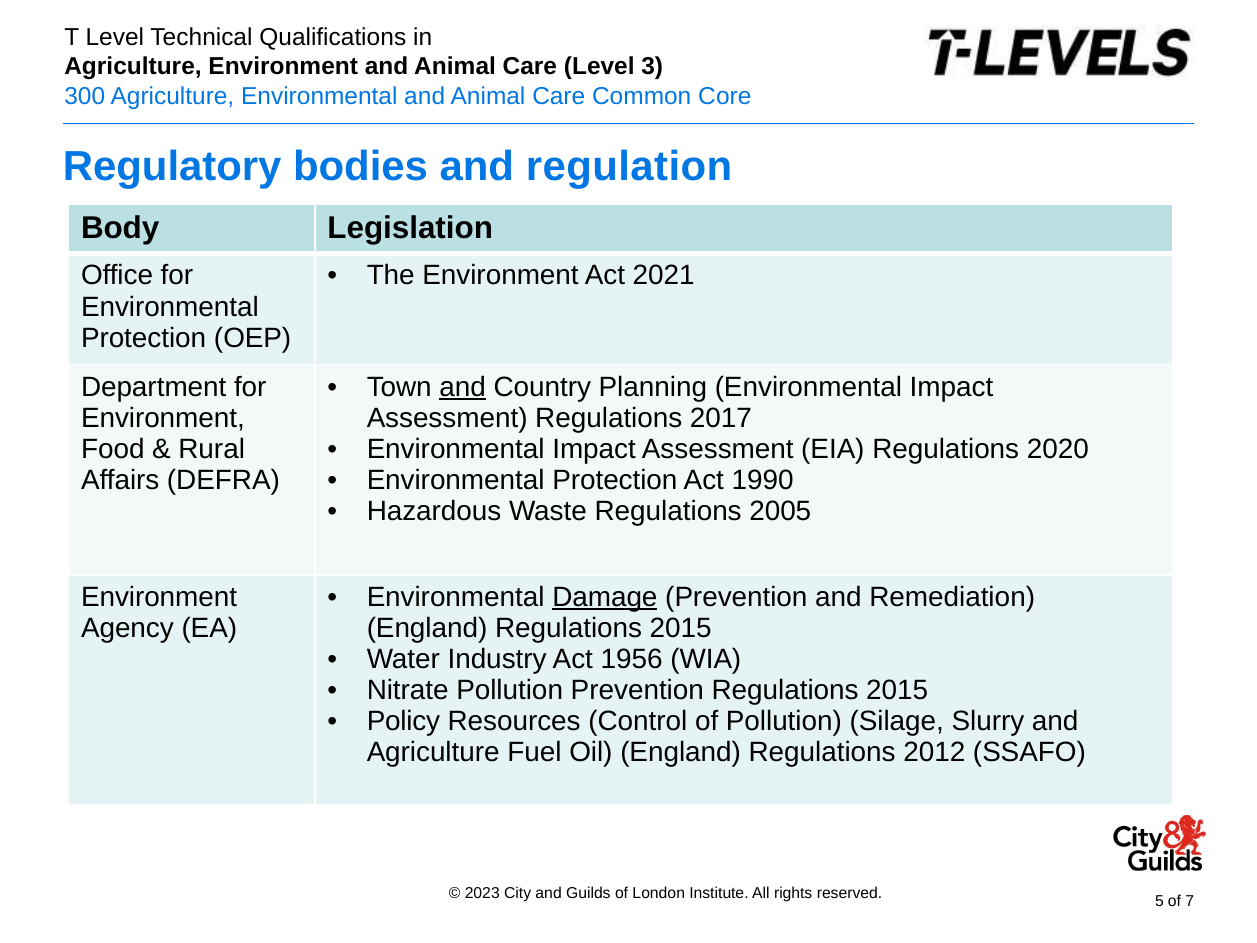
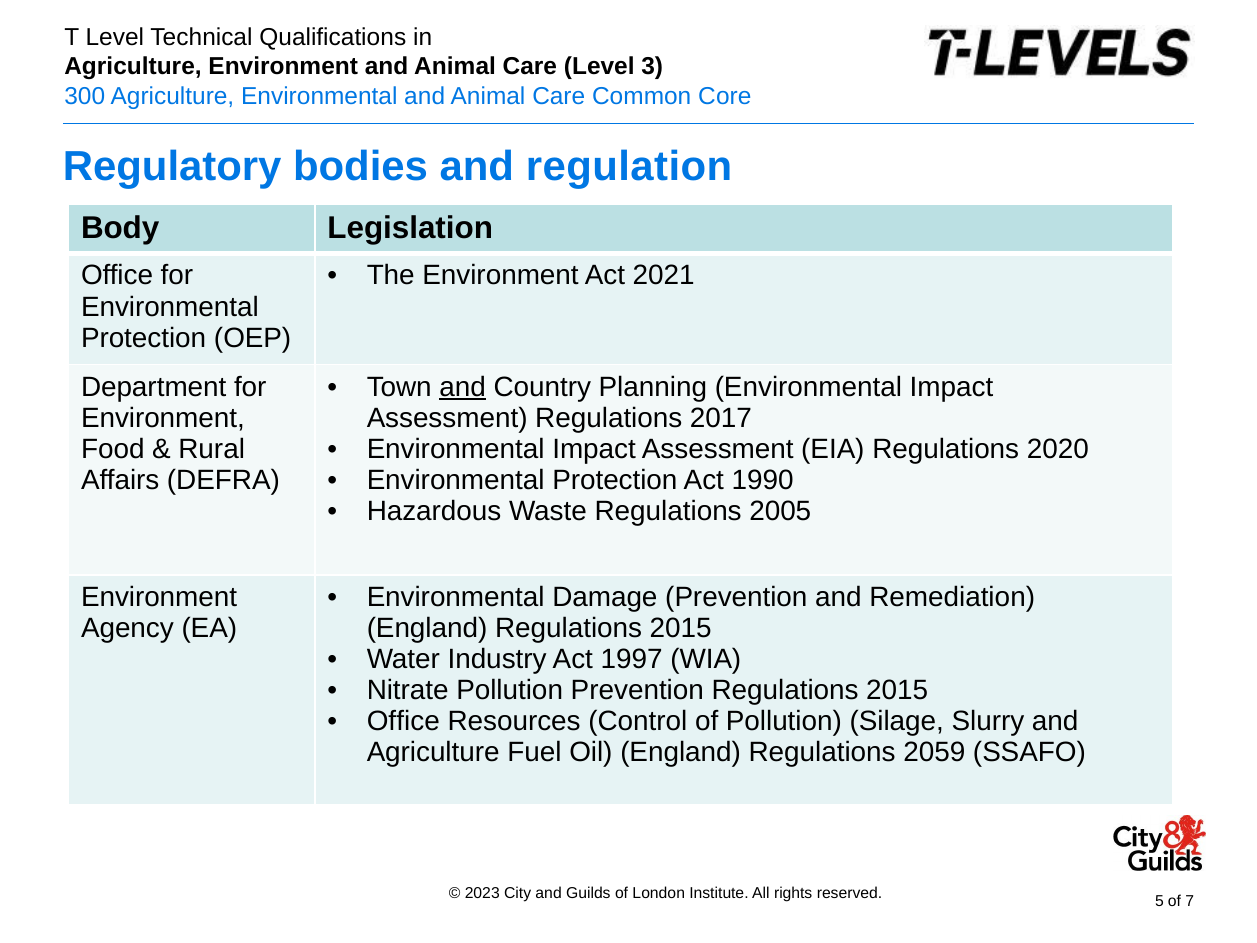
Damage underline: present -> none (605, 597)
1956: 1956 -> 1997 (632, 659)
Policy: Policy -> Office (403, 721)
2012: 2012 -> 2059 (934, 752)
